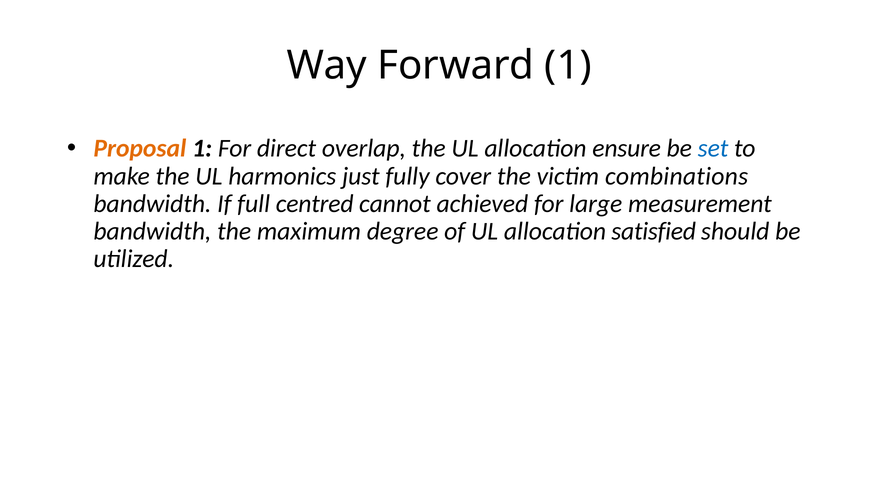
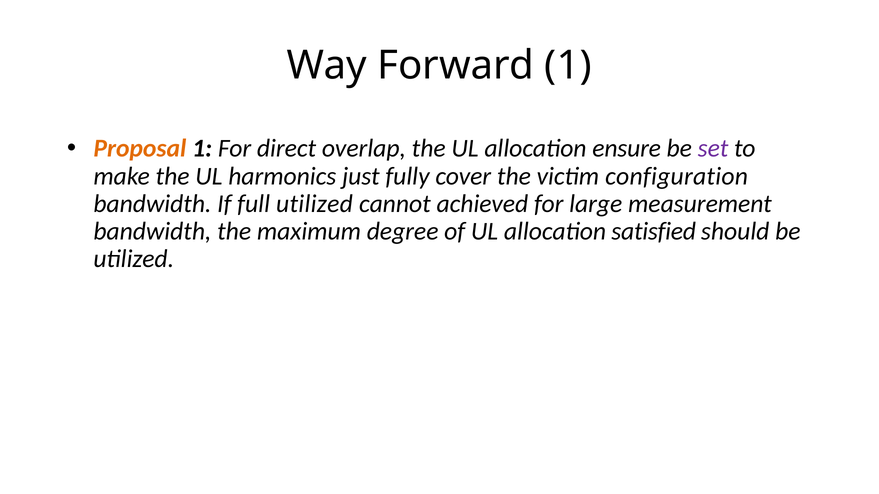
set colour: blue -> purple (713, 149)
combinations: combinations -> configuration (677, 176)
full centred: centred -> utilized (314, 204)
